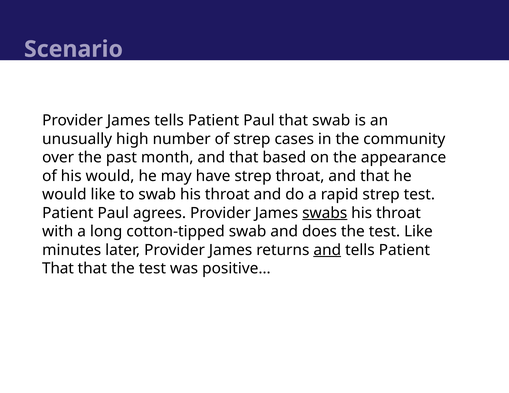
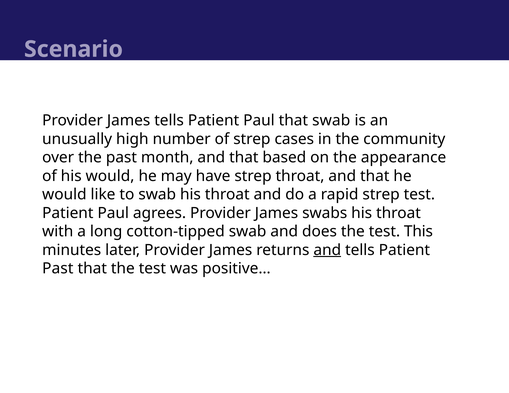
swabs underline: present -> none (325, 213)
test Like: Like -> This (418, 232)
That: That -> Past (58, 269)
